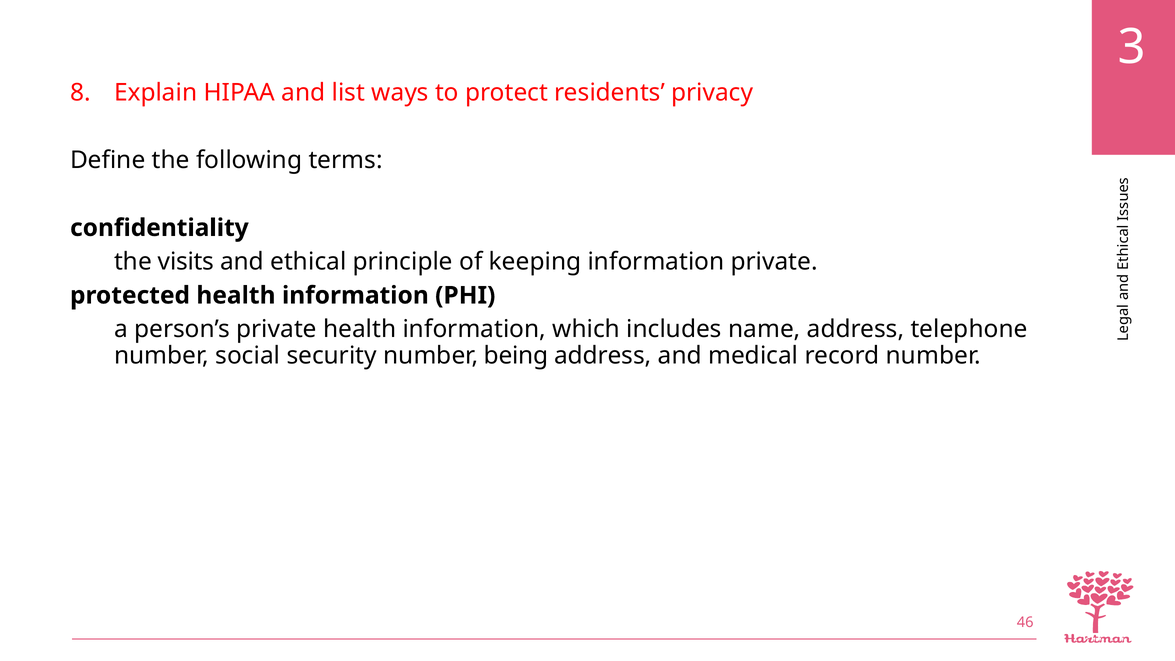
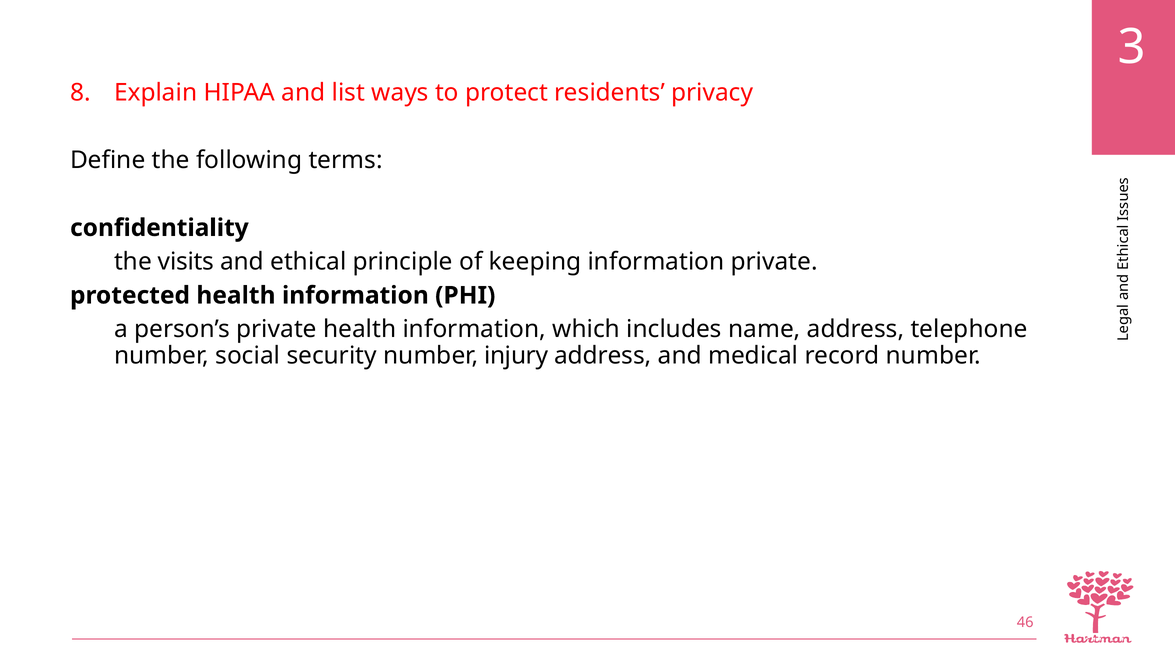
being: being -> injury (516, 356)
